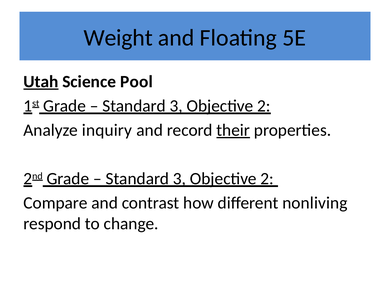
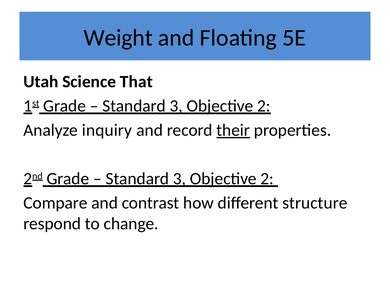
Utah underline: present -> none (41, 82)
Pool: Pool -> That (136, 82)
nonliving: nonliving -> structure (315, 203)
